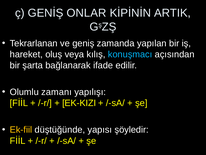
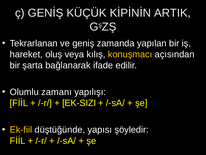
ONLAR: ONLAR -> KÜÇÜK (87, 13)
konuşmacı colour: light blue -> yellow (130, 54)
EK-KIZI: EK-KIZI -> EK-SIZI (79, 103)
